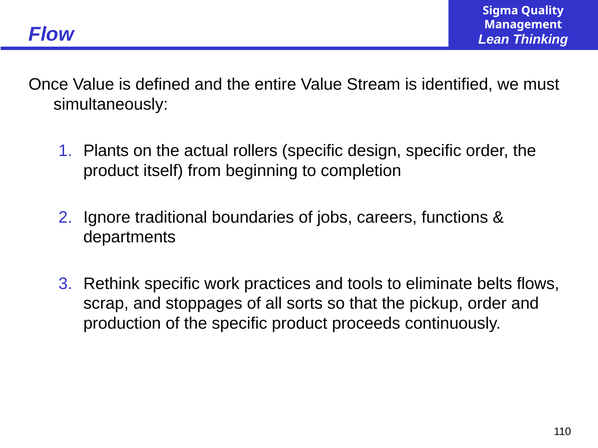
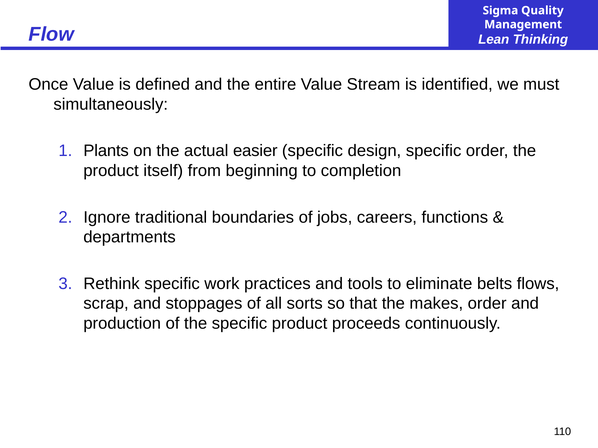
rollers: rollers -> easier (255, 151)
pickup: pickup -> makes (436, 304)
